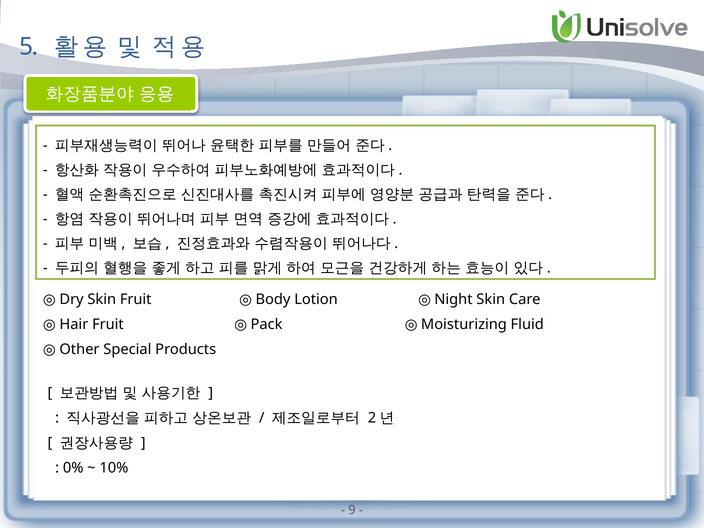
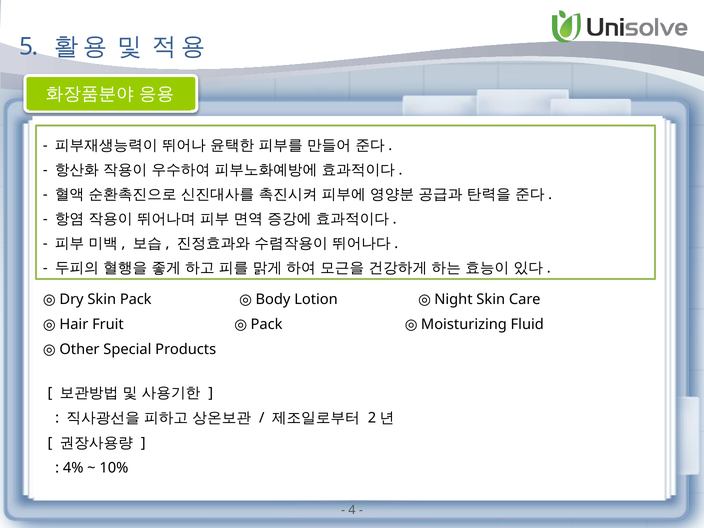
Skin Fruit: Fruit -> Pack (136, 299)
0%: 0% -> 4% (73, 468)
9: 9 -> 4 (352, 510)
